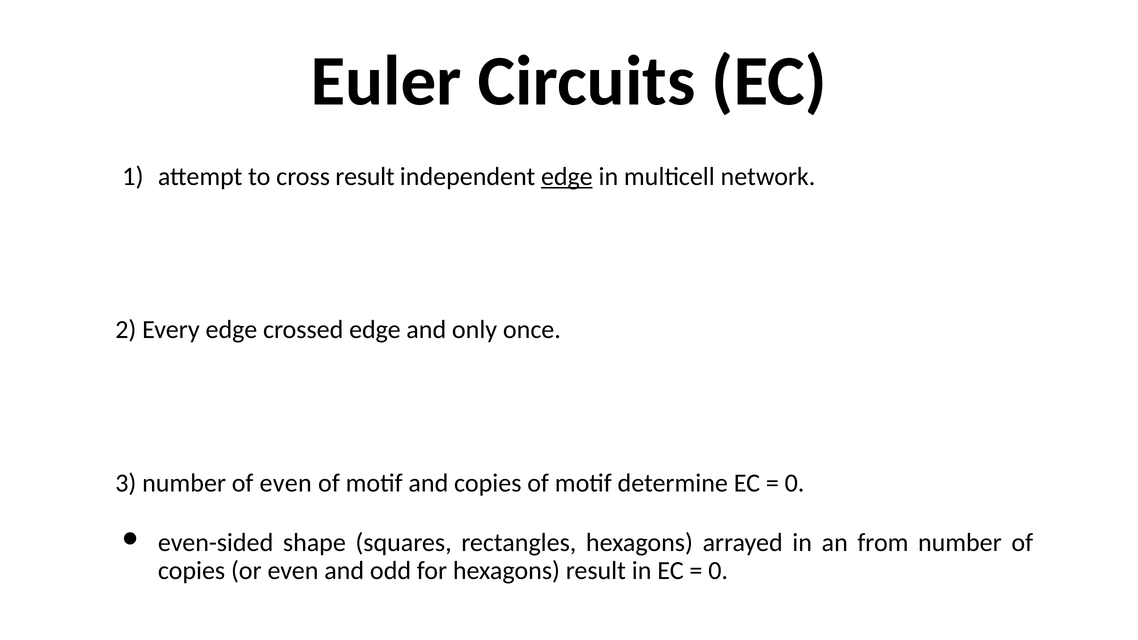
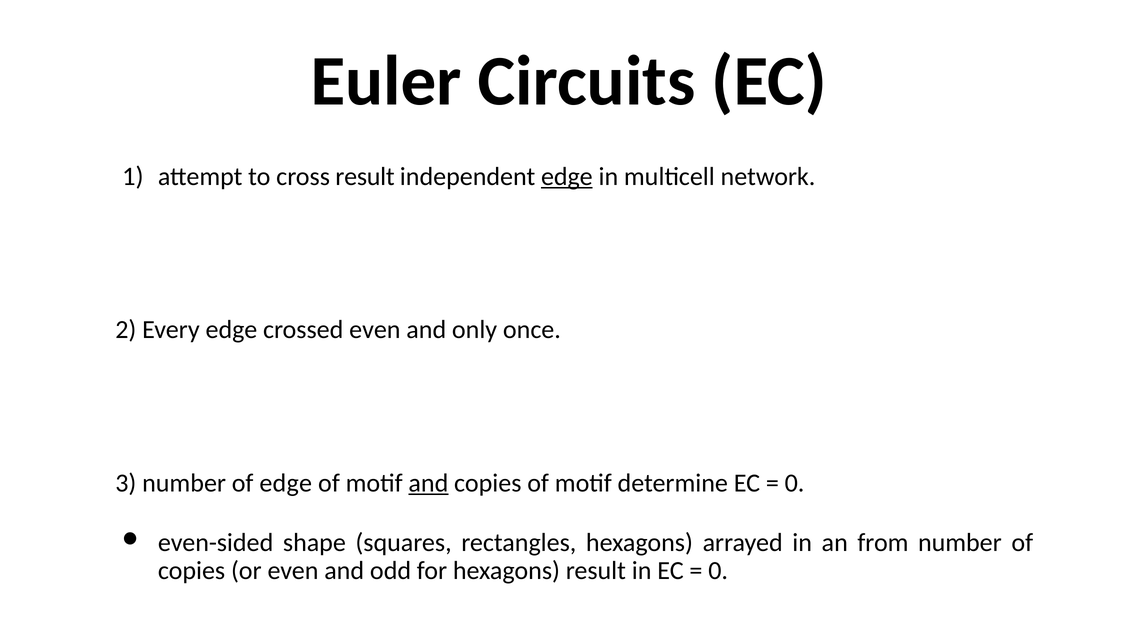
crossed edge: edge -> even (375, 330)
of even: even -> edge (286, 483)
and underline: none -> present (428, 483)
